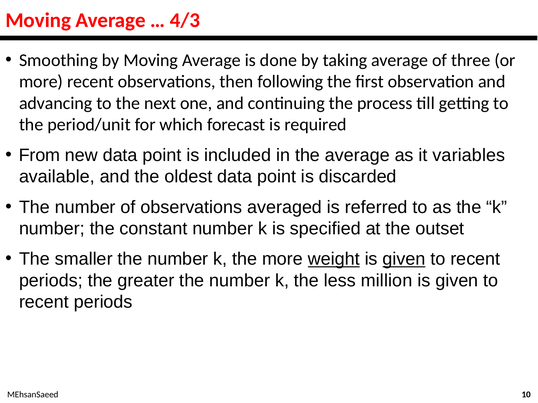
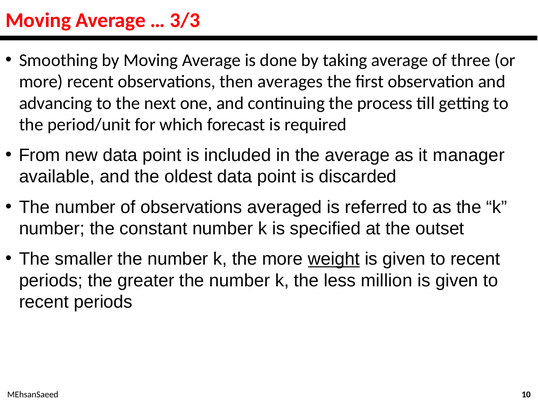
4/3: 4/3 -> 3/3 (185, 20)
following: following -> averages (290, 82)
variables: variables -> manager (469, 155)
given underline: present -> none (404, 259)
